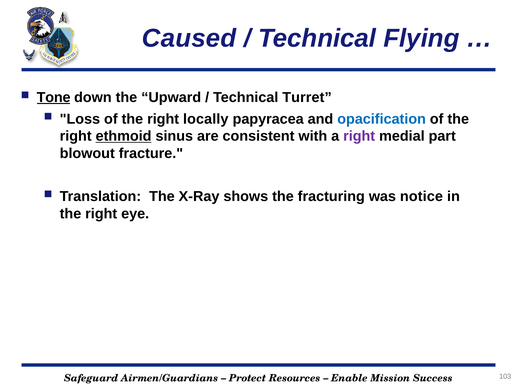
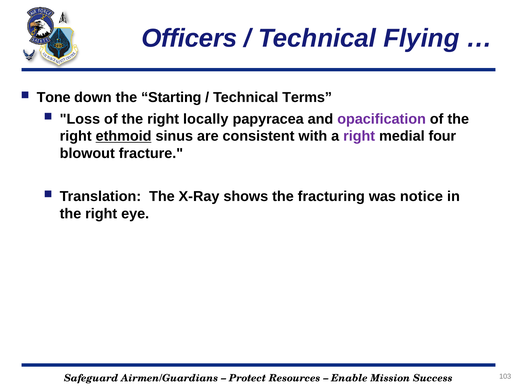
Caused: Caused -> Officers (189, 38)
Tone underline: present -> none (54, 97)
Upward: Upward -> Starting (171, 97)
Turret: Turret -> Terms (307, 97)
opacification colour: blue -> purple (382, 119)
part: part -> four (442, 136)
